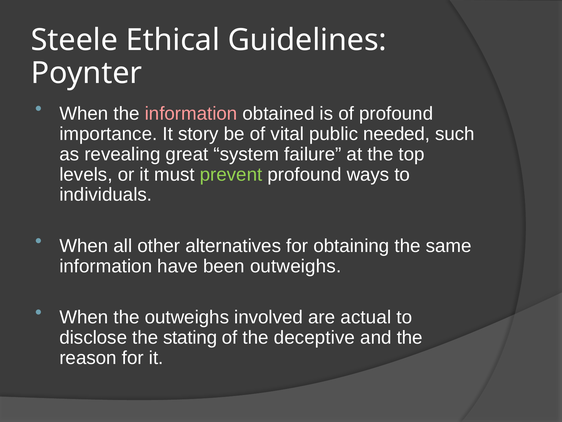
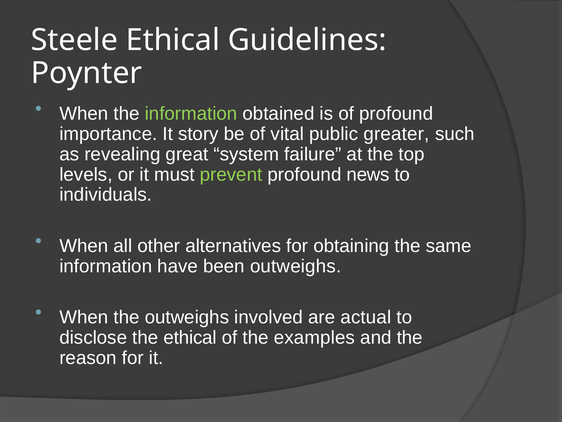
information colour: pink -> light green (191, 114)
needed: needed -> greater (396, 134)
ways: ways -> news (368, 174)
the stating: stating -> ethical (190, 337)
deceptive: deceptive -> examples (314, 337)
